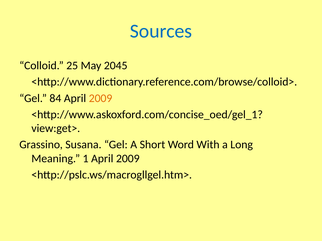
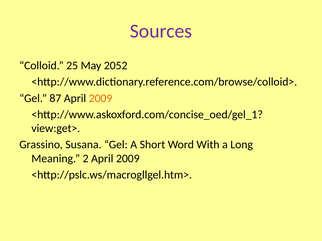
Sources colour: blue -> purple (161, 31)
2045: 2045 -> 2052 (116, 66)
84: 84 -> 87 (55, 98)
1: 1 -> 2 (86, 159)
